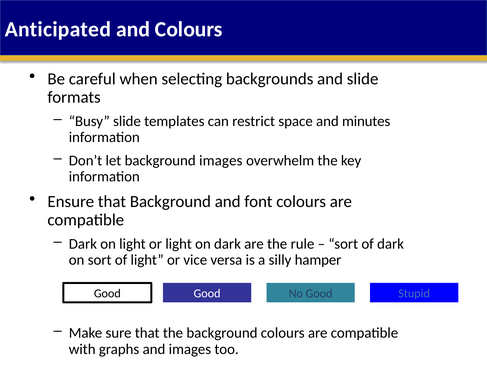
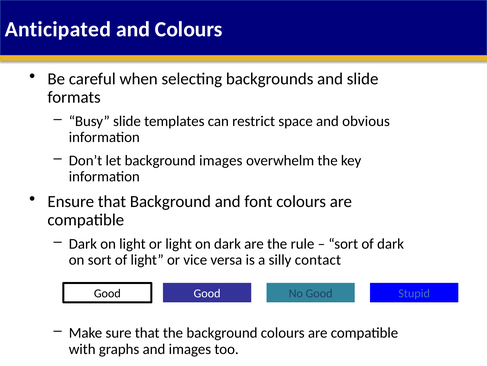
minutes: minutes -> obvious (366, 121)
hamper: hamper -> contact (318, 259)
